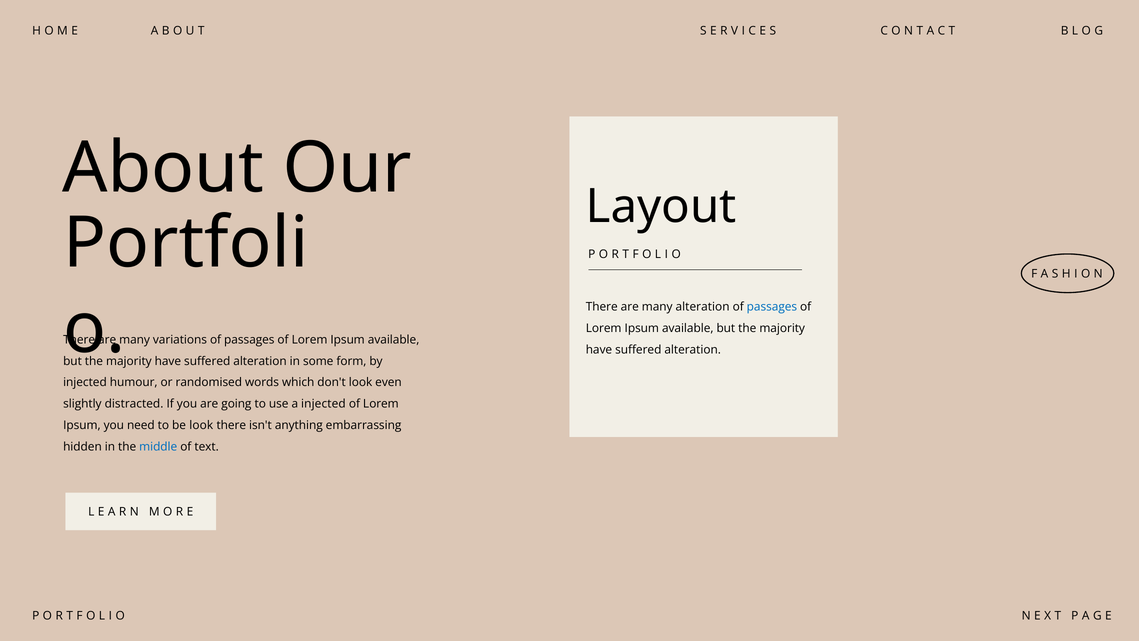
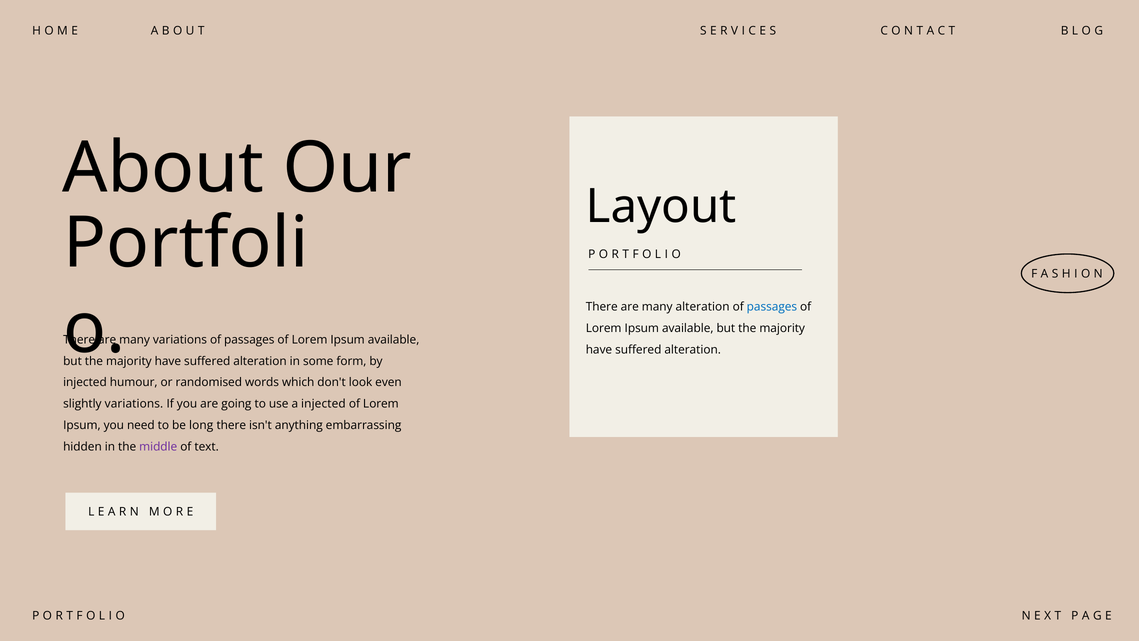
slightly distracted: distracted -> variations (134, 404)
be look: look -> long (201, 425)
middle colour: blue -> purple (158, 446)
